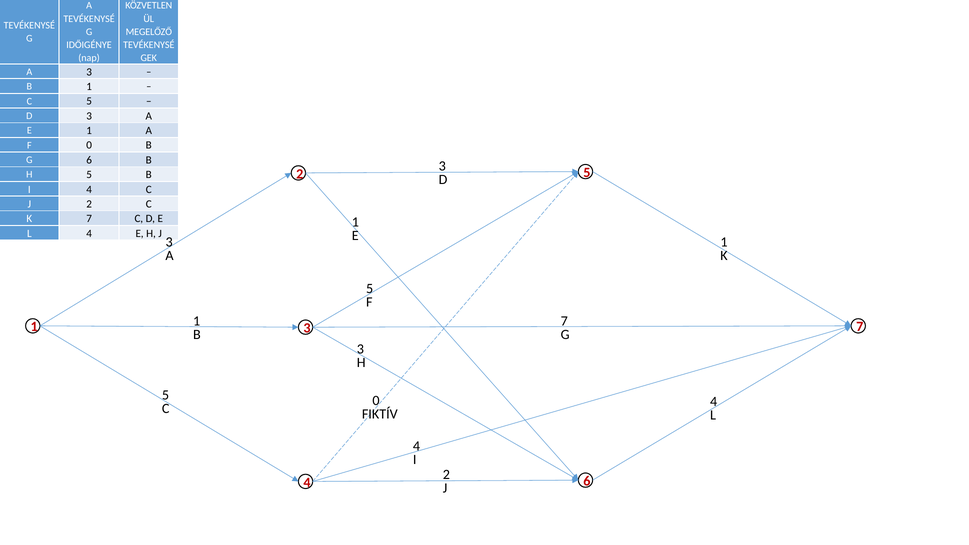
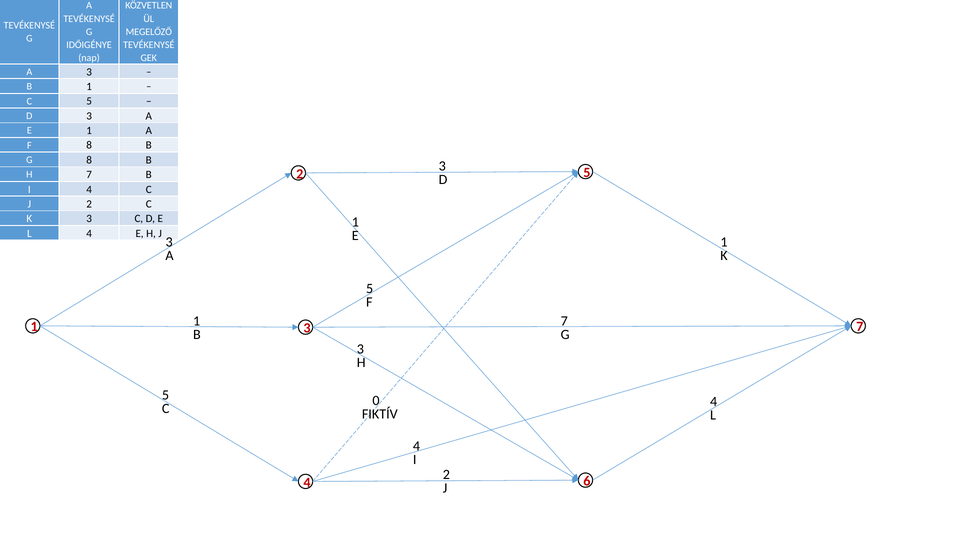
F 0: 0 -> 8 (89, 145)
G 6: 6 -> 8 (89, 160)
H 5: 5 -> 7 (89, 175)
K 7: 7 -> 3 (89, 219)
